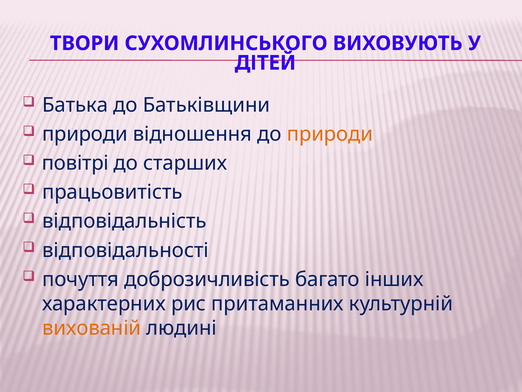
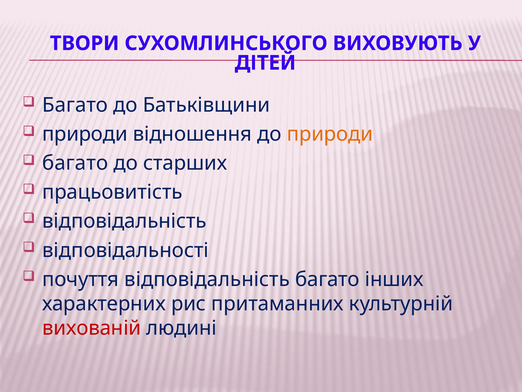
Батька: Батька -> Багато (75, 105)
повітрі: повітрі -> багато (75, 163)
почуття доброзичливість: доброзичливість -> відповідальність (207, 279)
вихованій colour: orange -> red (92, 328)
